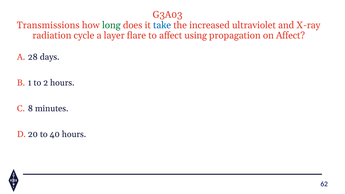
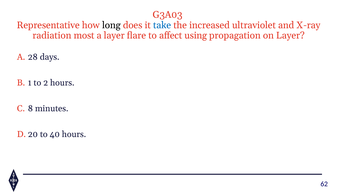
Transmissions: Transmissions -> Representative (48, 25)
long colour: green -> black (111, 25)
cycle: cycle -> most (84, 35)
on Affect: Affect -> Layer (290, 35)
